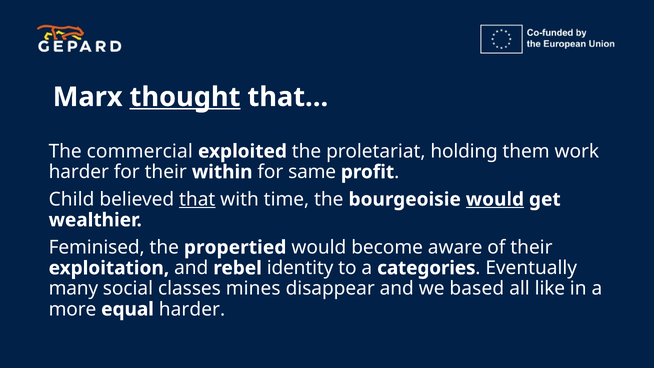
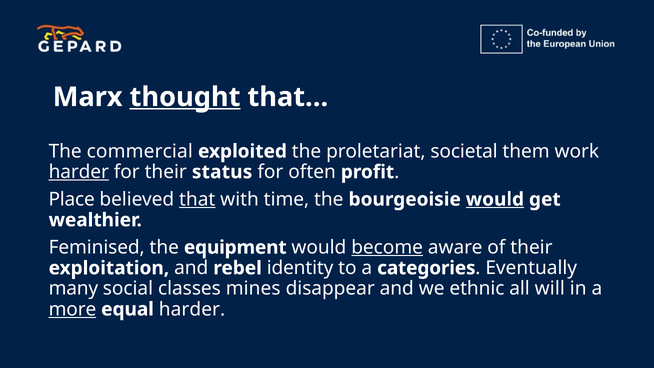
holding: holding -> societal (464, 151)
harder underline: none -> present (79, 172)
within: within -> status (222, 172)
same: same -> often (312, 172)
Child: Child -> Place (72, 199)
propertied: propertied -> equipment (235, 247)
become underline: none -> present (387, 247)
based: based -> ethnic (477, 289)
like: like -> will (550, 289)
more underline: none -> present (72, 309)
